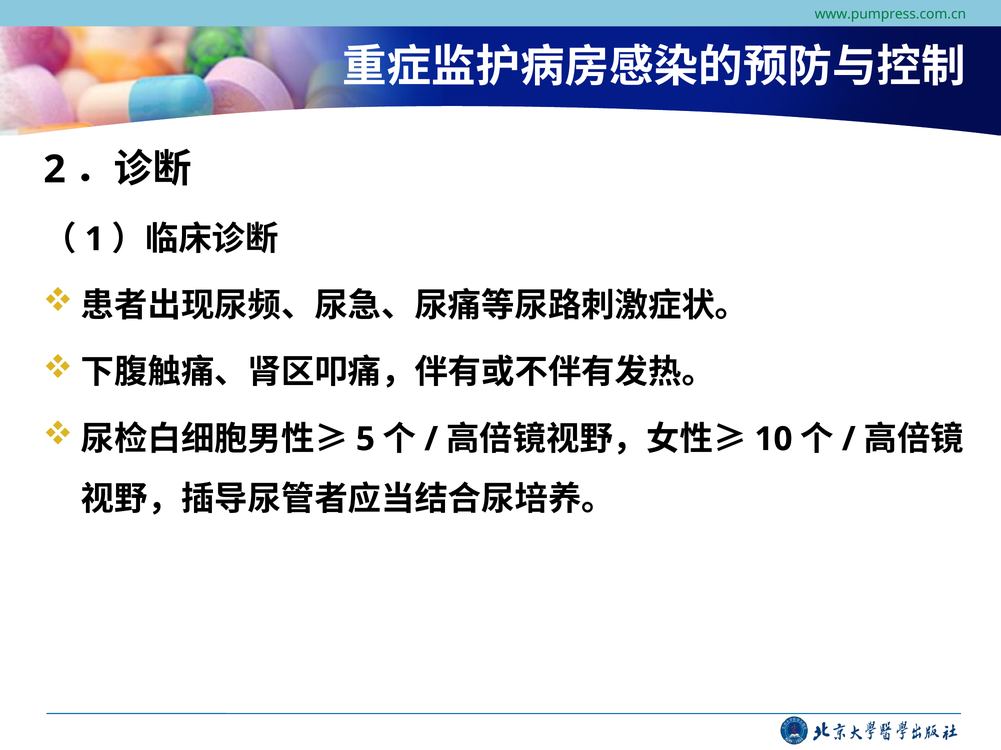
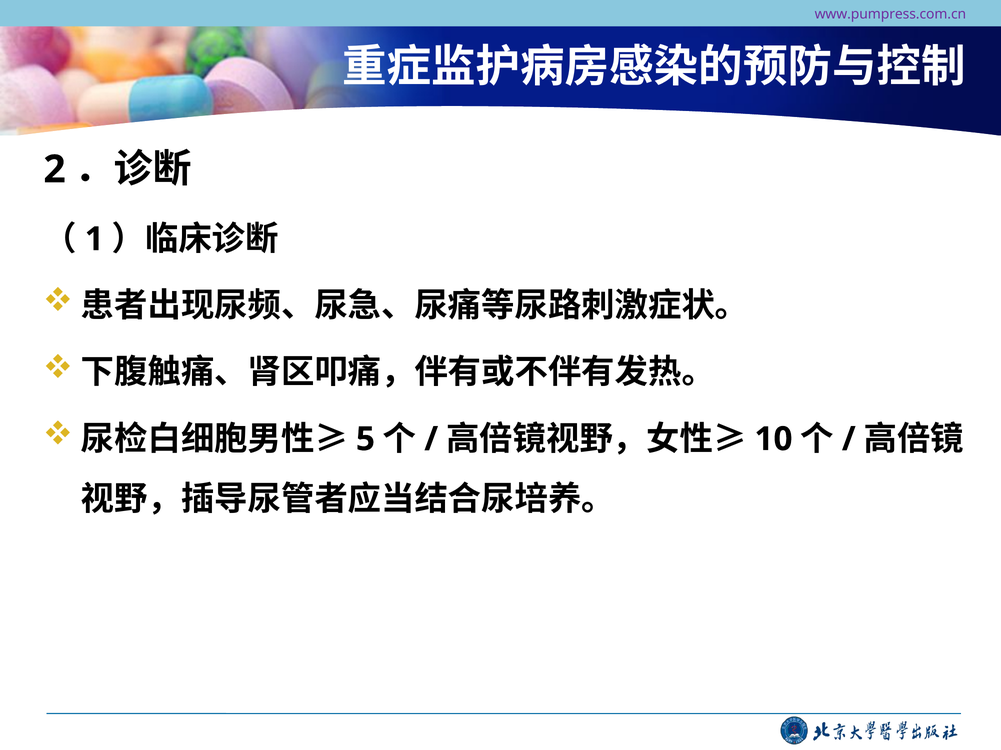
www.pumpress.com.cn colour: green -> purple (890, 14)
